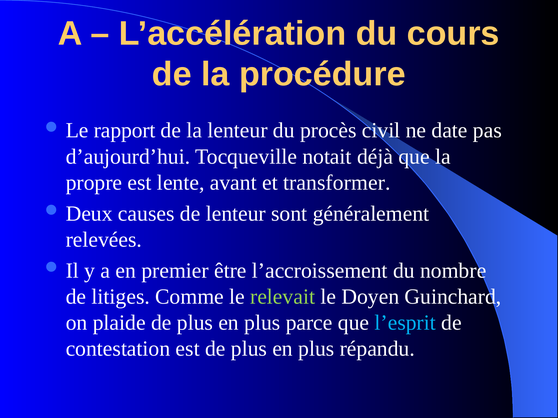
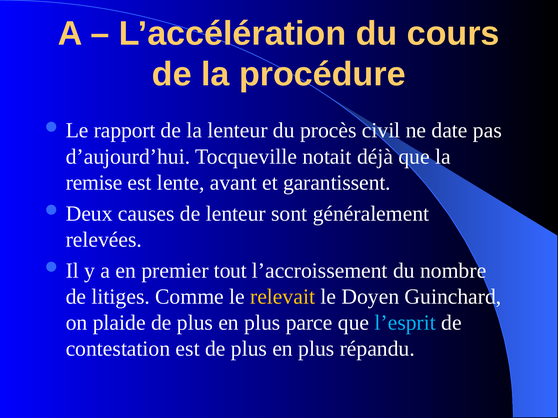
propre: propre -> remise (94, 183)
transformer: transformer -> garantissent (337, 183)
être: être -> tout (230, 271)
relevait colour: light green -> yellow (283, 297)
